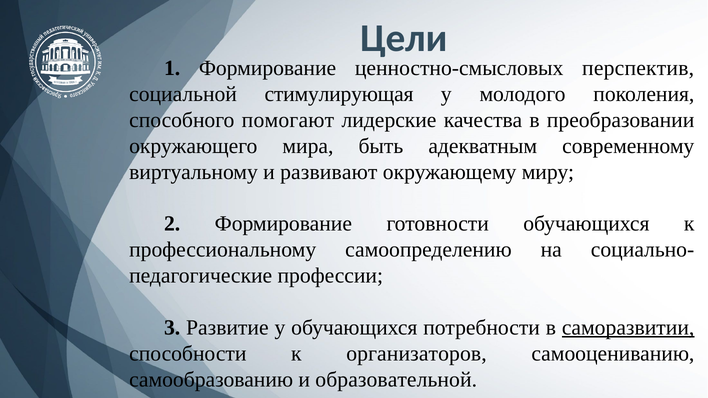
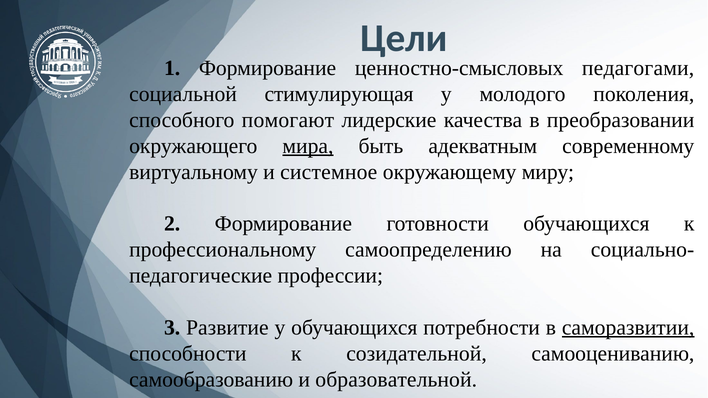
перспектив: перспектив -> педагогами (638, 68)
мира underline: none -> present (308, 146)
развивают: развивают -> системное (329, 172)
организаторов: организаторов -> созидательной (417, 354)
